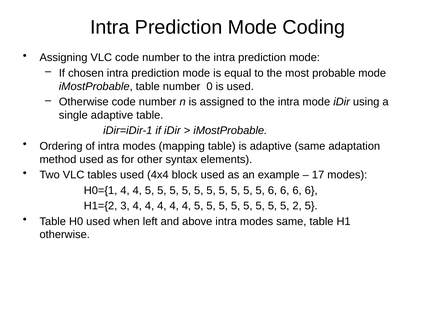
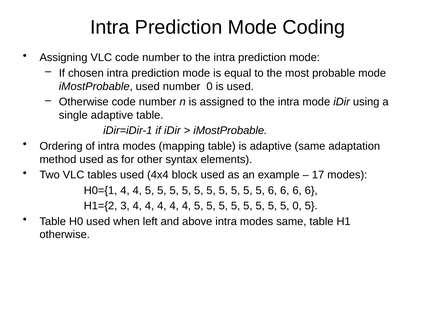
iMostProbable table: table -> used (148, 86)
5 2: 2 -> 0 (297, 206)
